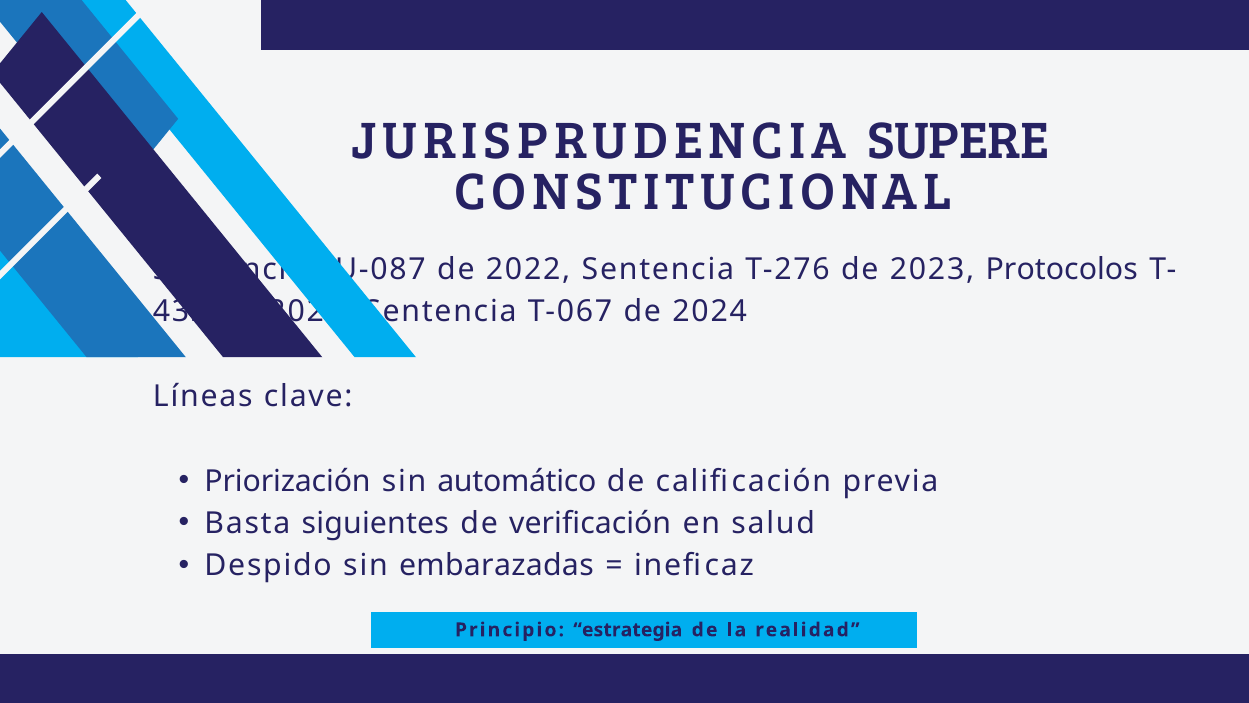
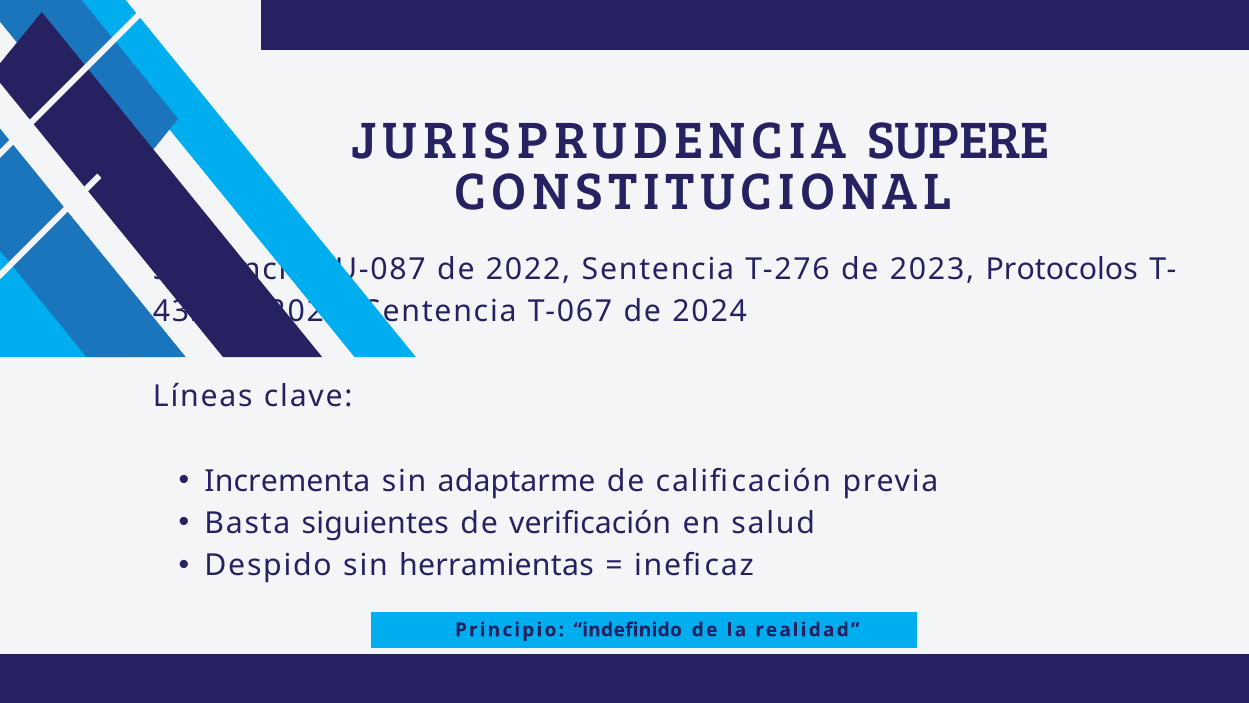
Priorización: Priorización -> Incrementa (287, 481)
automático: automático -> adaptarme (517, 481)
embarazadas: embarazadas -> herramientas (496, 566)
estrategia: estrategia -> indefinido (628, 630)
